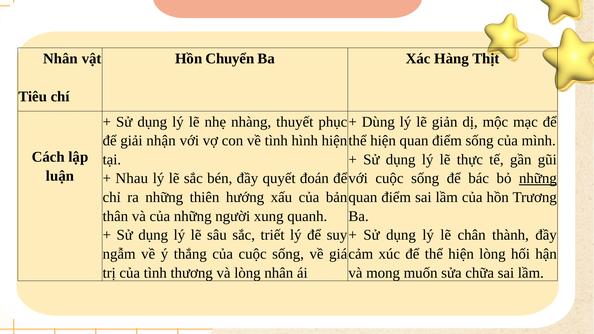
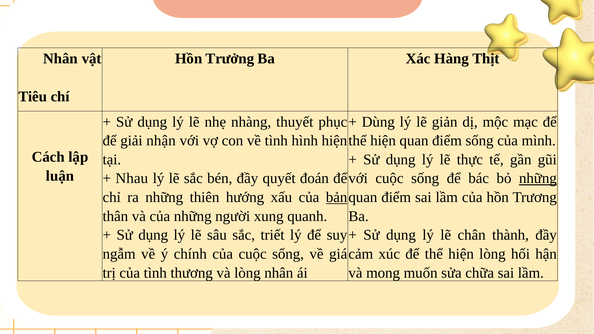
Chuyển: Chuyển -> Trưởng (230, 59)
bản underline: none -> present (337, 197)
thắng: thắng -> chính (190, 254)
